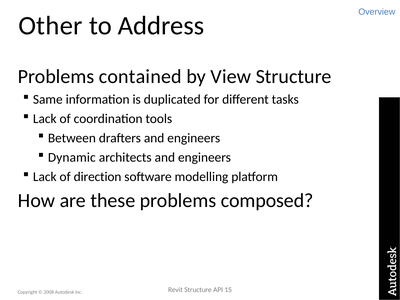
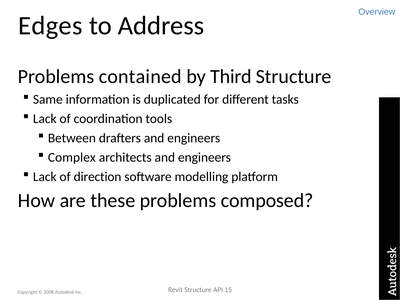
Other: Other -> Edges (50, 26)
View: View -> Third (231, 77)
Dynamic: Dynamic -> Complex (72, 157)
